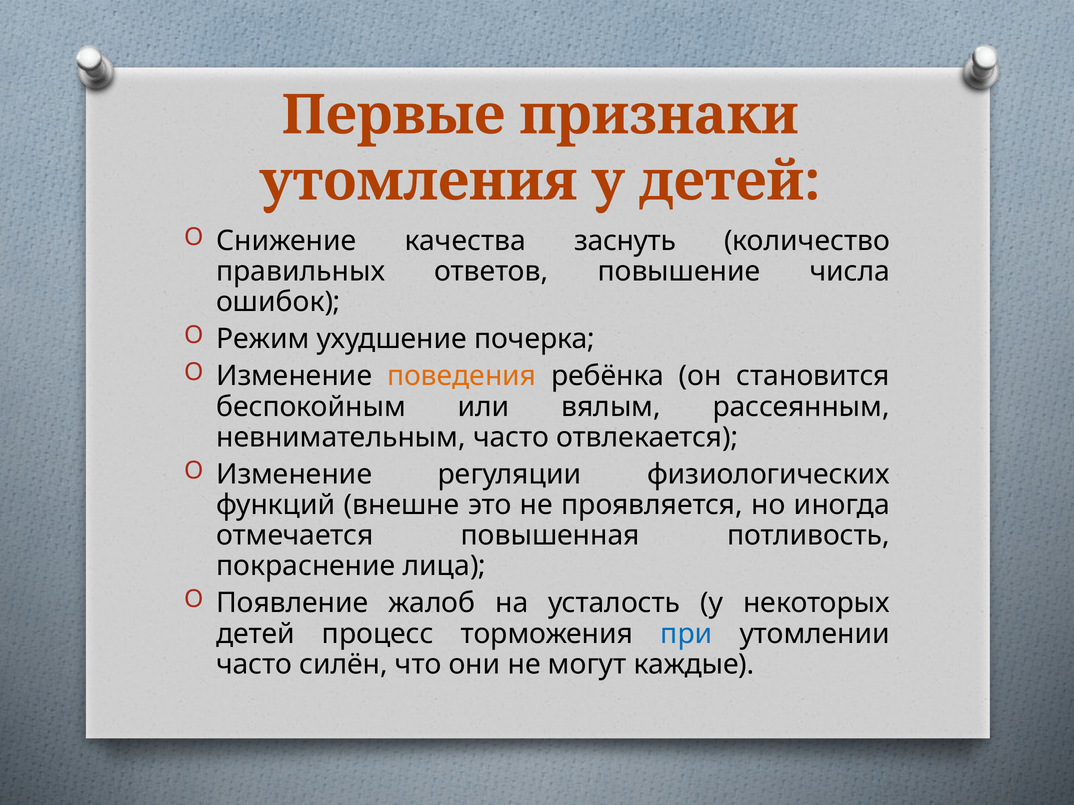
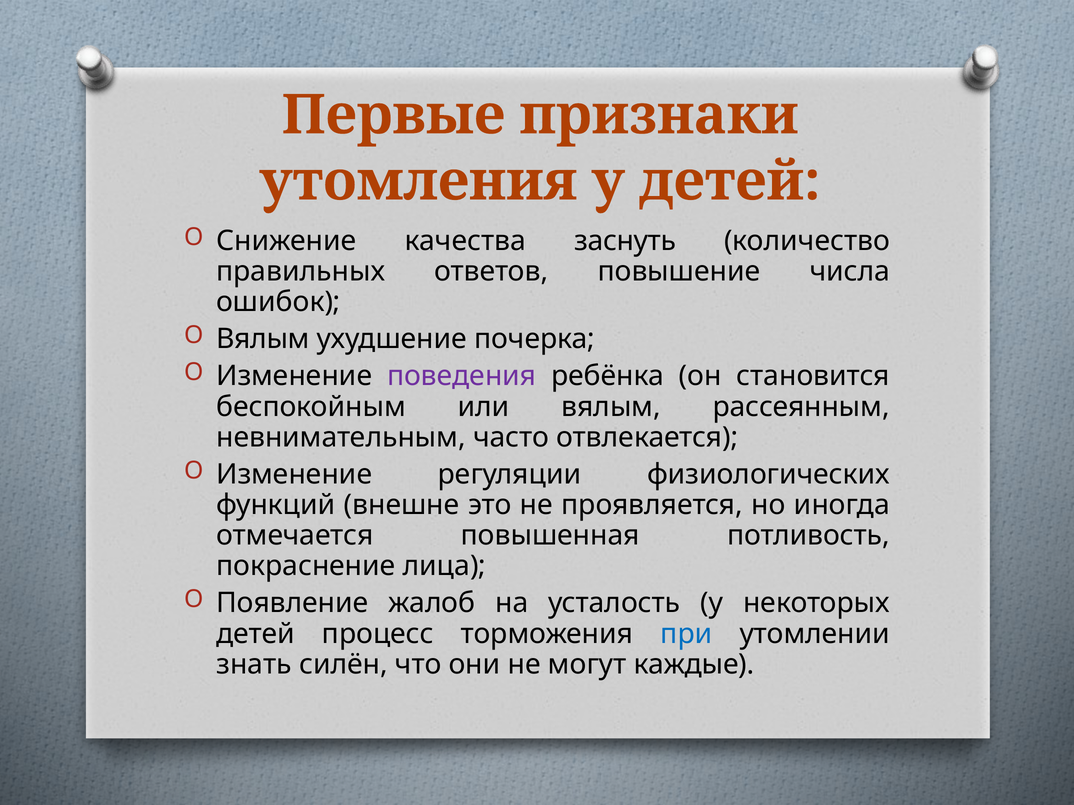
Режим: Режим -> Вялым (263, 339)
поведения colour: orange -> purple (462, 376)
часто: часто -> знать (254, 665)
